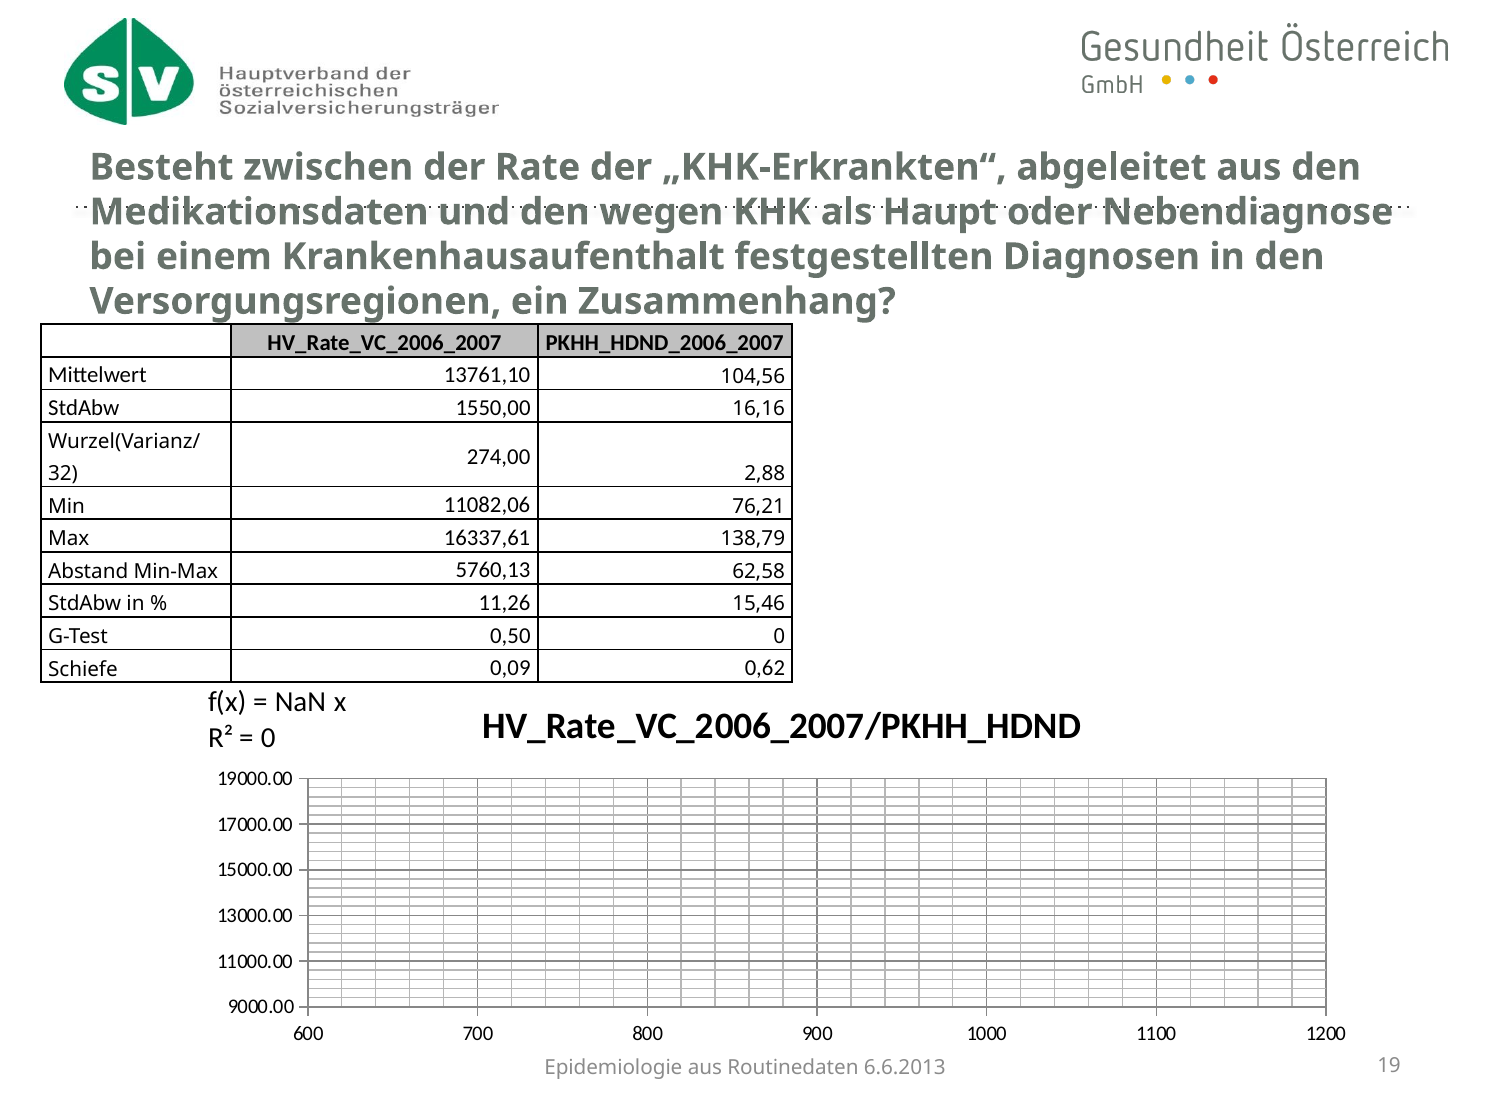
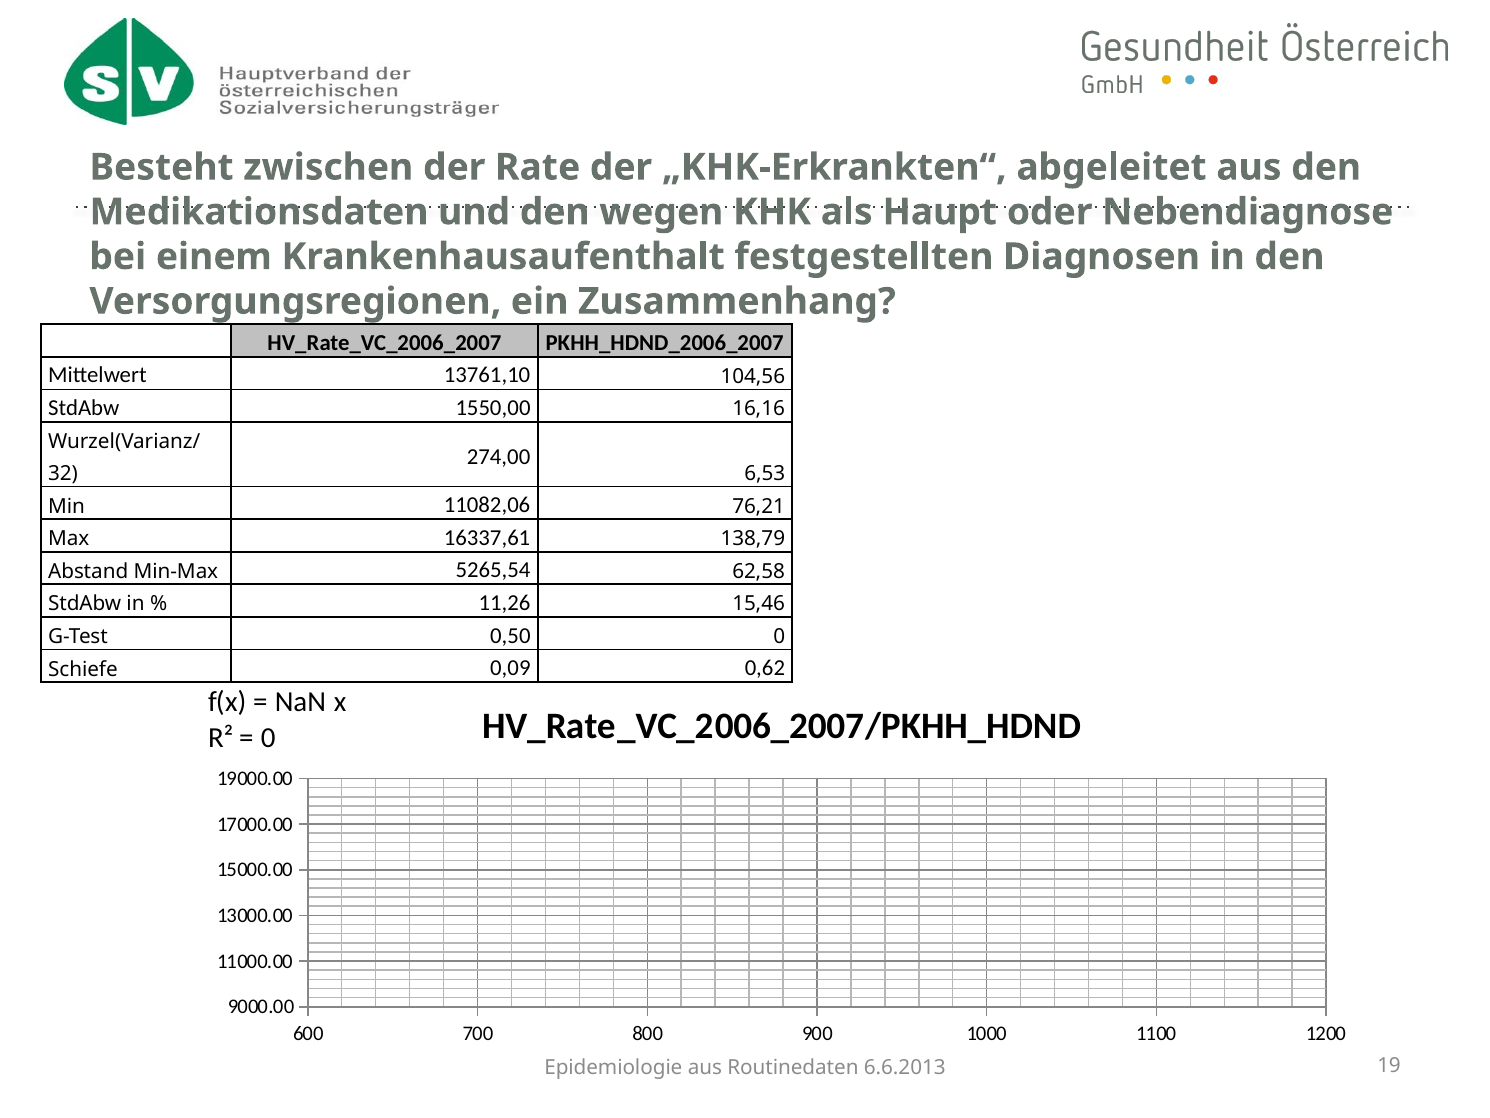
2,88: 2,88 -> 6,53 (765, 474)
5760,13: 5760,13 -> 5265,54 (493, 570)
